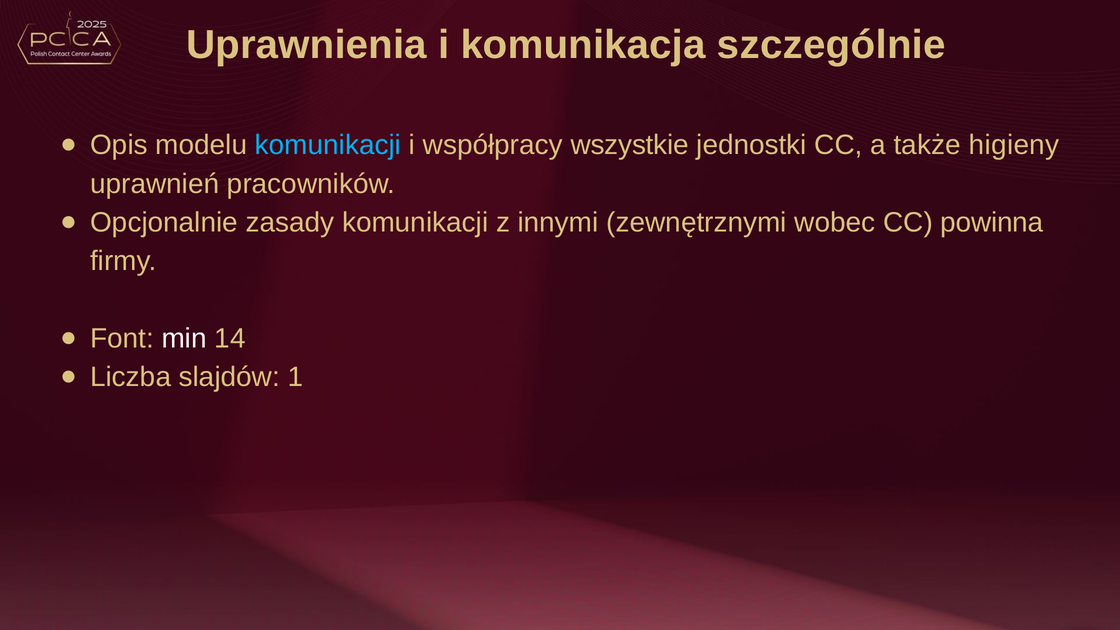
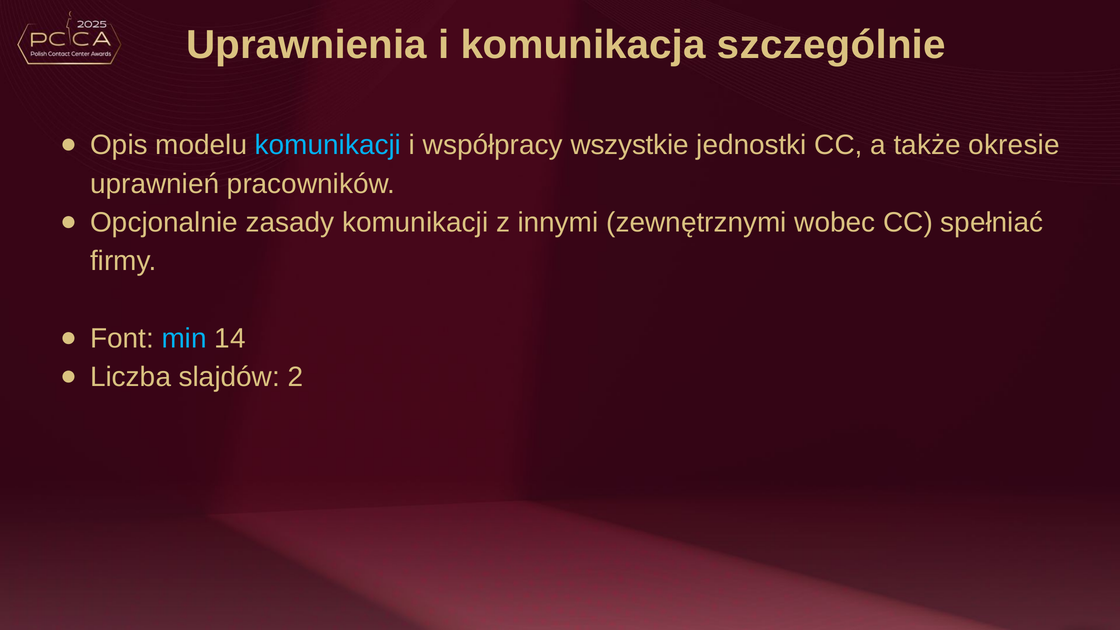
higieny: higieny -> okresie (1014, 145)
powinna: powinna -> spełniać (992, 222)
min colour: white -> light blue (184, 338)
1: 1 -> 2 (295, 377)
